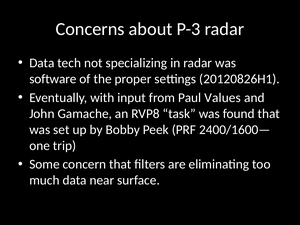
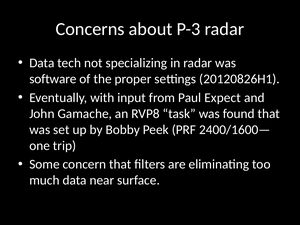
Values: Values -> Expect (223, 98)
